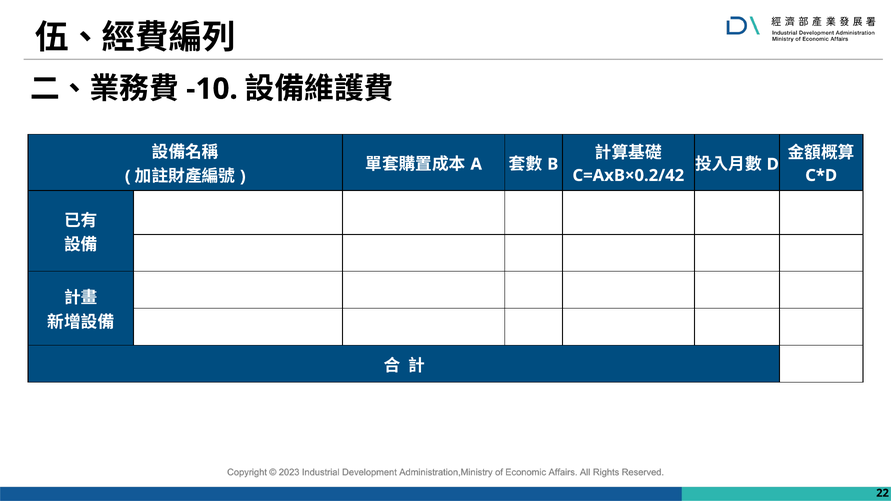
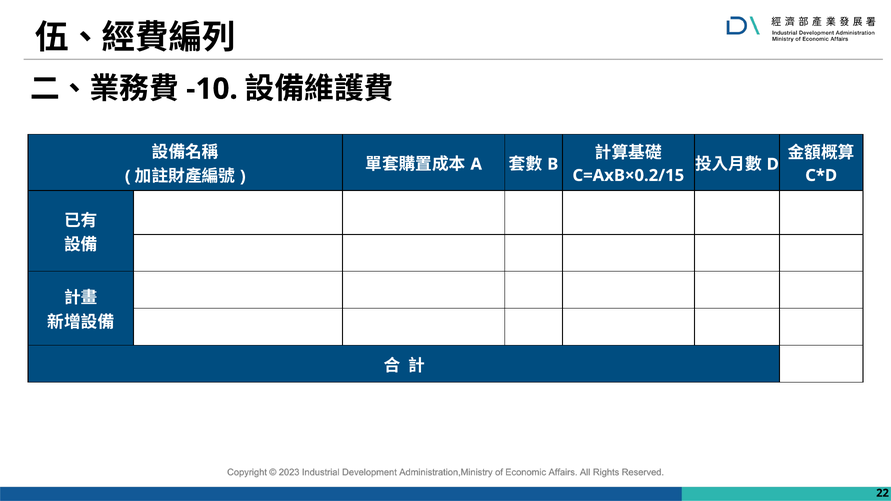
C=AxB×0.2/42: C=AxB×0.2/42 -> C=AxB×0.2/15 (628, 176)
